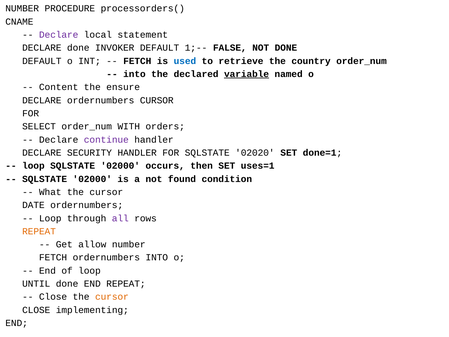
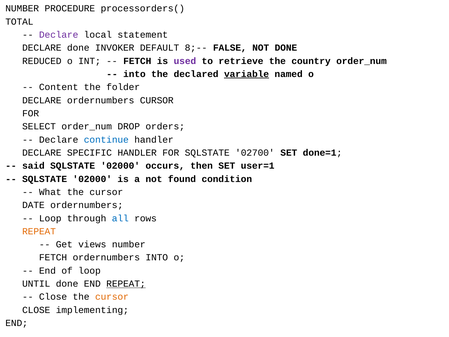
CNAME: CNAME -> TOTAL (19, 22)
1;--: 1;-- -> 8;-- (196, 48)
DEFAULT: DEFAULT -> REDUCED (42, 61)
used colour: blue -> purple (185, 61)
ensure: ensure -> folder (123, 87)
WITH: WITH -> DROP (129, 126)
continue colour: purple -> blue (106, 139)
SECURITY: SECURITY -> SPECIFIC (89, 153)
02020: 02020 -> 02700 (255, 153)
loop: loop -> said (33, 166)
uses=1: uses=1 -> user=1 (258, 166)
all colour: purple -> blue (120, 218)
allow: allow -> views (92, 244)
REPEAT underline: none -> present (126, 284)
